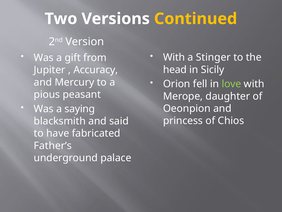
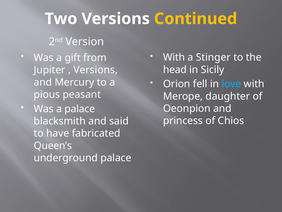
Accuracy: Accuracy -> Versions (96, 70)
love colour: light green -> light blue (231, 84)
a saying: saying -> palace (80, 109)
Father’s: Father’s -> Queen’s (53, 145)
